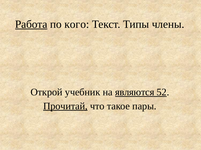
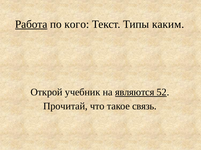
члены: члены -> каким (168, 24)
Прочитай underline: present -> none (65, 107)
пары: пары -> связь (144, 107)
